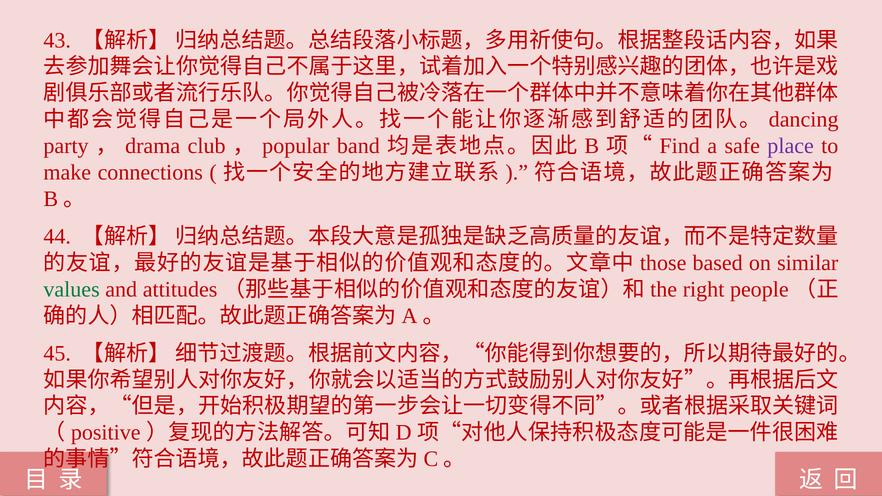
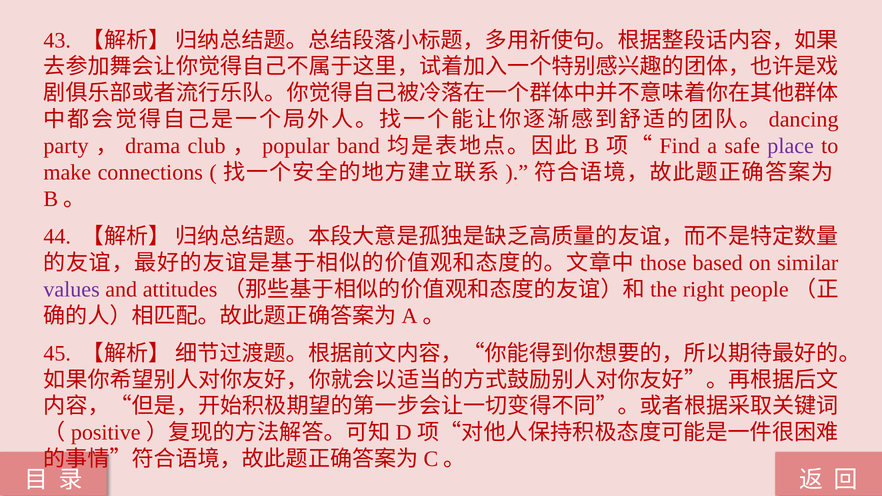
values colour: green -> purple (72, 289)
